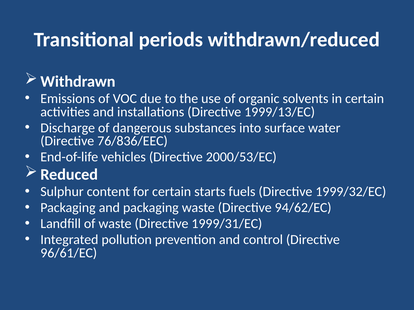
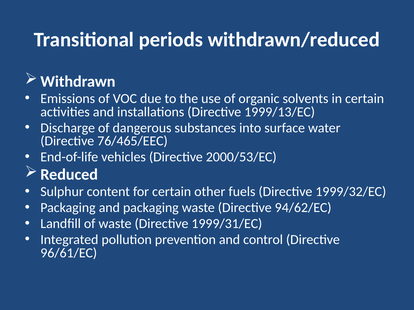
76/836/EEC: 76/836/EEC -> 76/465/EEC (133, 141)
starts: starts -> other (210, 192)
